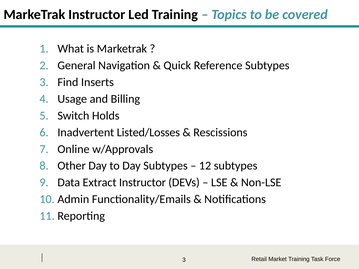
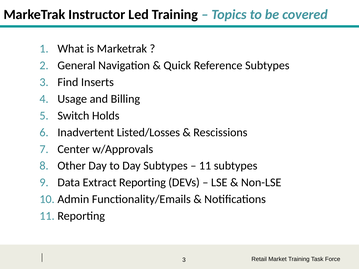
Online: Online -> Center (74, 149)
12: 12 -> 11 (205, 166)
Extract Instructor: Instructor -> Reporting (142, 183)
